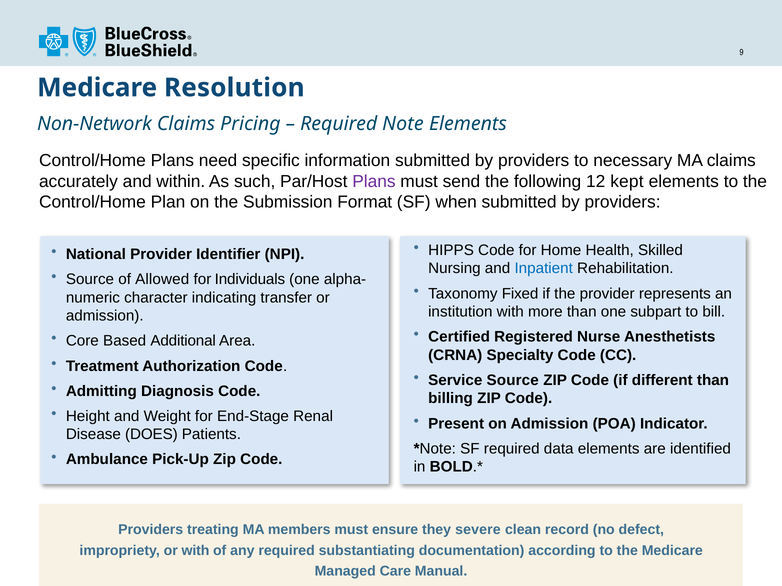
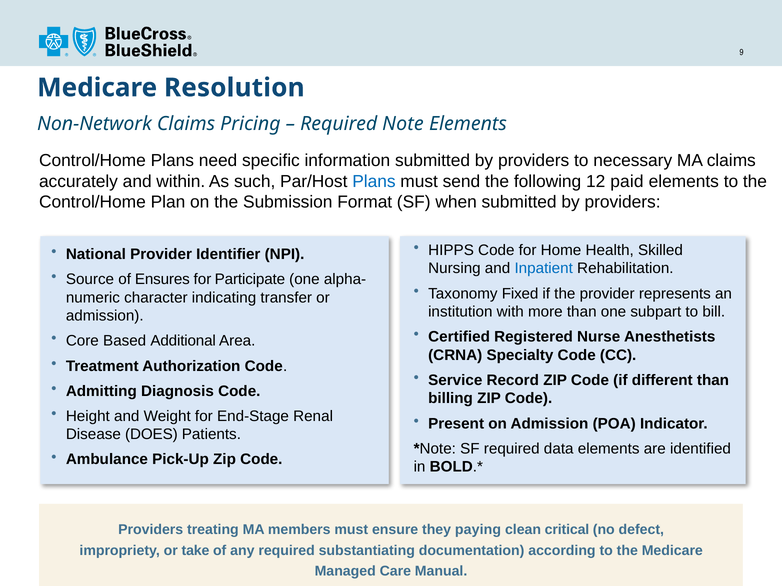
Plans colour: purple -> blue (374, 182)
kept: kept -> paid (627, 182)
Allowed: Allowed -> Ensures (162, 280)
Individuals: Individuals -> Participate (250, 280)
Service Source: Source -> Record (513, 381)
severe: severe -> paying (478, 530)
record: record -> critical (567, 530)
or with: with -> take (195, 551)
